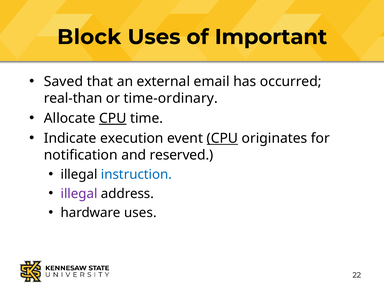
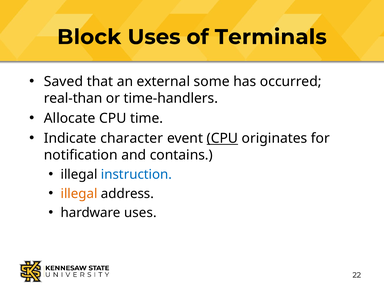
Important: Important -> Terminals (271, 37)
email: email -> some (212, 82)
time-ordinary: time-ordinary -> time-handlers (171, 98)
CPU underline: present -> none (113, 118)
execution: execution -> character (132, 138)
reserved: reserved -> contains (181, 155)
illegal colour: purple -> orange (79, 194)
